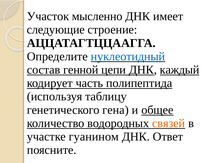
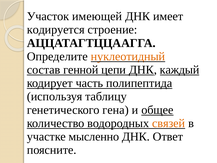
мысленно: мысленно -> имеющей (97, 16)
следующие: следующие -> кодируется (56, 30)
нуклеотидный colour: blue -> orange (128, 56)
гуанином: гуанином -> мысленно (94, 136)
